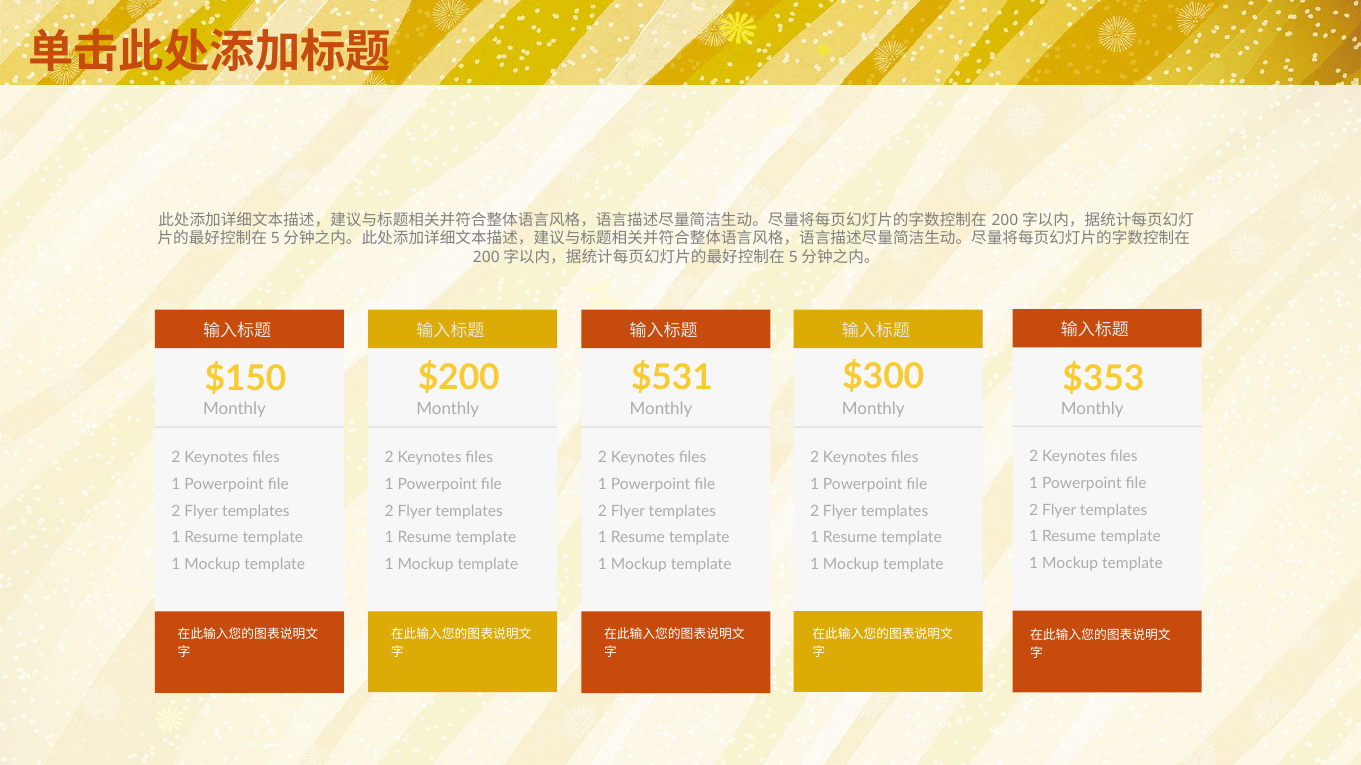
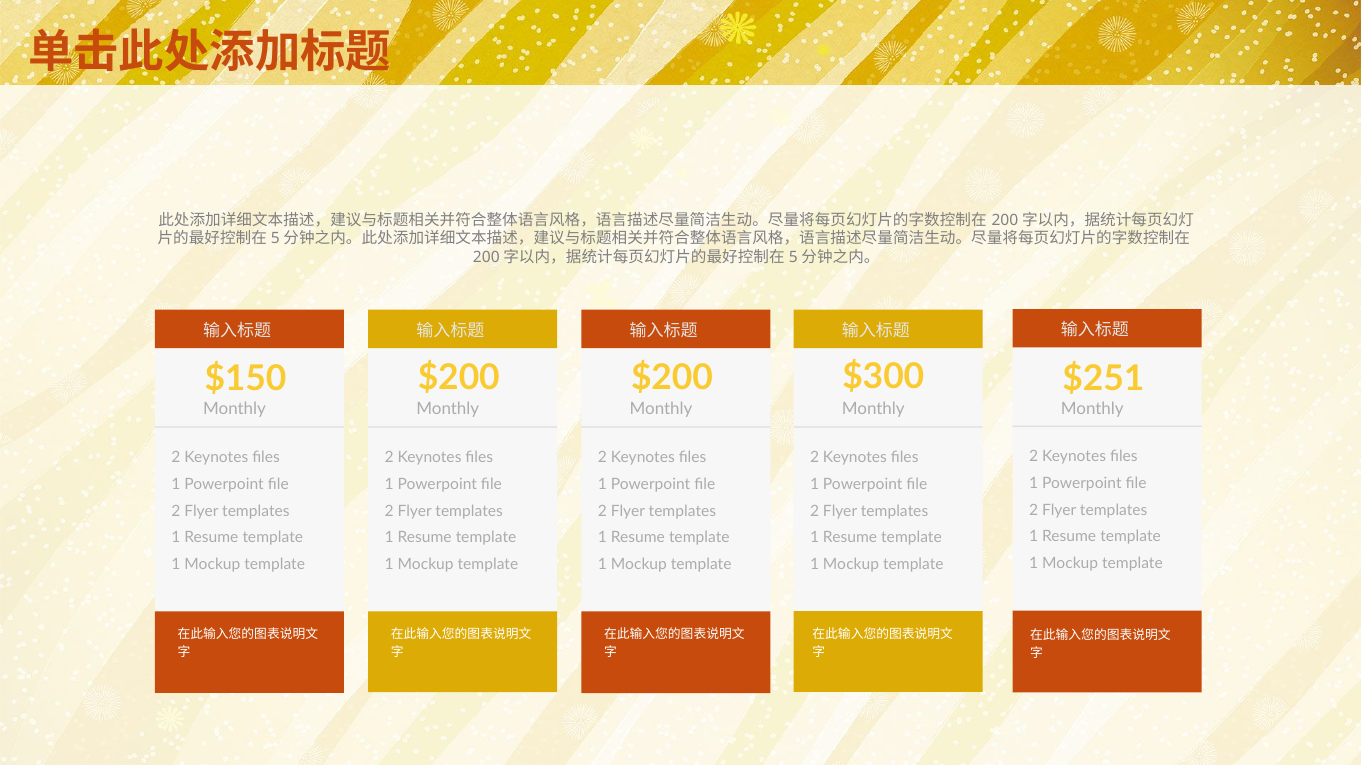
$531: $531 -> $200 (672, 378)
$353: $353 -> $251 (1103, 379)
